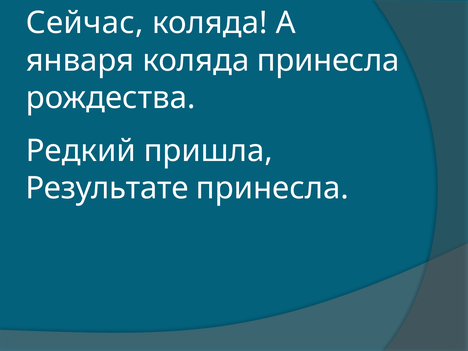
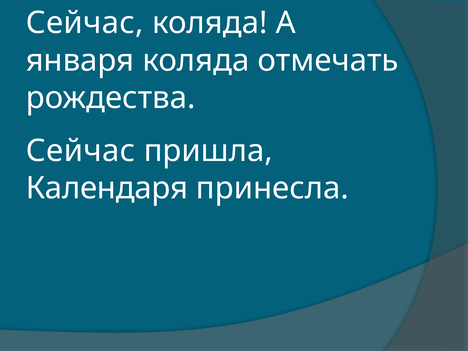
коляда принесла: принесла -> отмечать (328, 60)
Редкий: Редкий -> Сейчас (81, 151)
Результате: Результате -> Календаря (107, 188)
